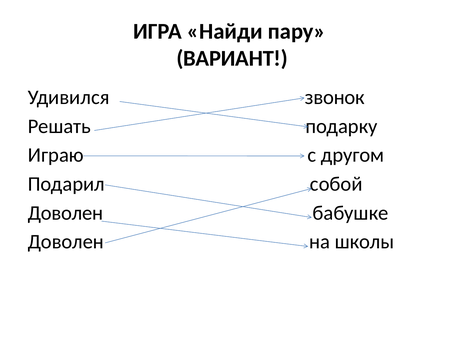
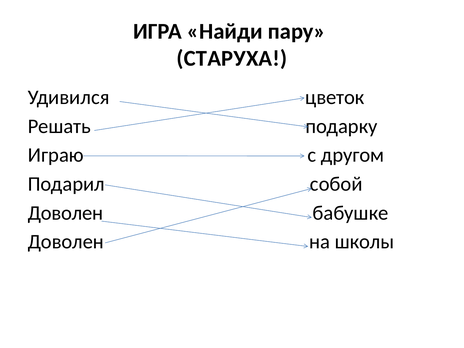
ВАРИАНТ: ВАРИАНТ -> СТАРУХА (232, 58)
звонок: звонок -> цветок (335, 97)
